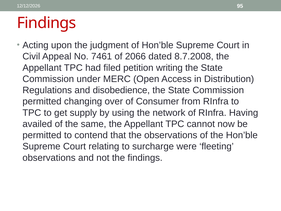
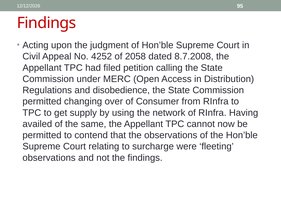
7461: 7461 -> 4252 (102, 56)
2066: 2066 -> 2058 (135, 56)
writing: writing -> calling (169, 68)
